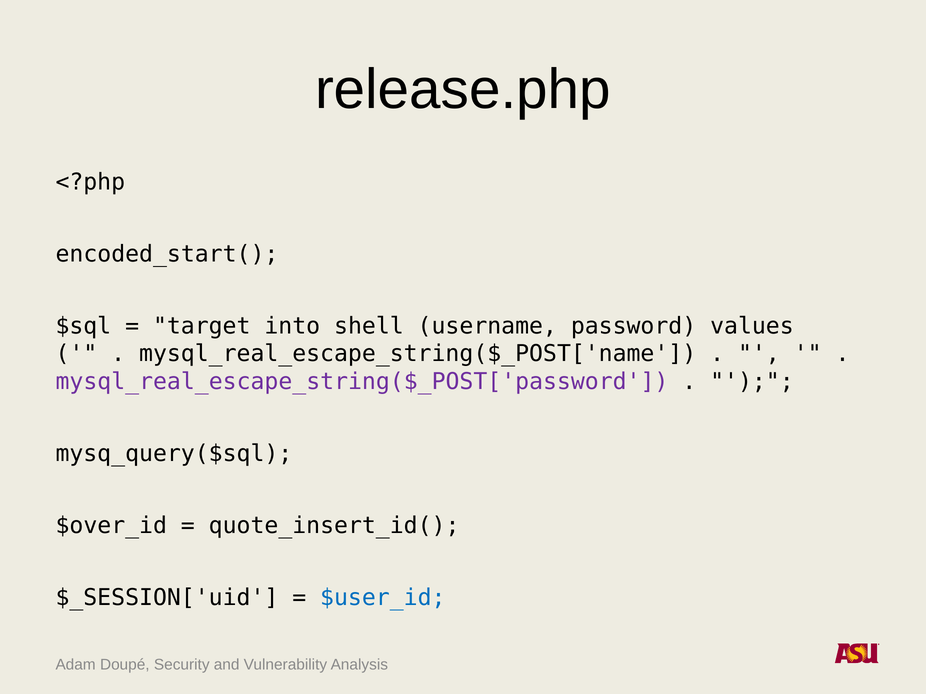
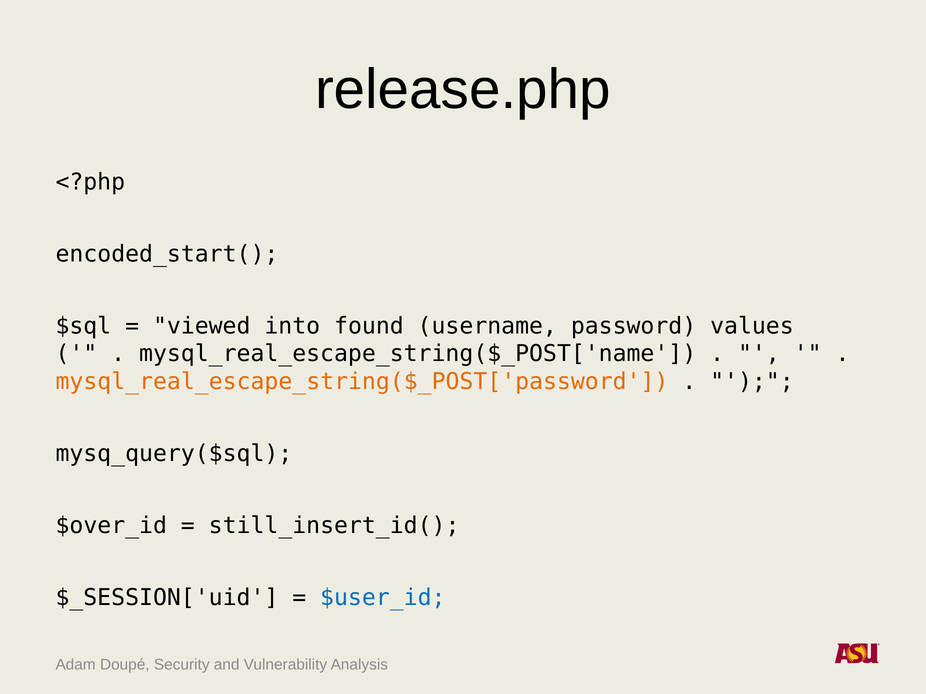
target: target -> viewed (202, 326)
shell: shell -> found (369, 326)
mysql_real_escape_string($_POST['password colour: purple -> orange (362, 382)
quote_insert_id(: quote_insert_id( -> still_insert_id( (334, 526)
